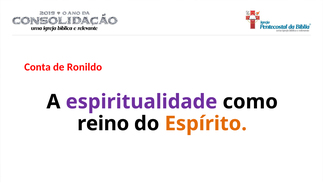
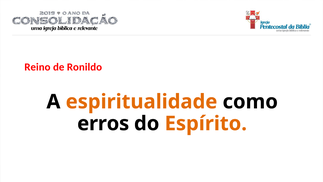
Conta: Conta -> Reino (37, 67)
espiritualidade colour: purple -> orange (142, 102)
reino: reino -> erros (103, 123)
